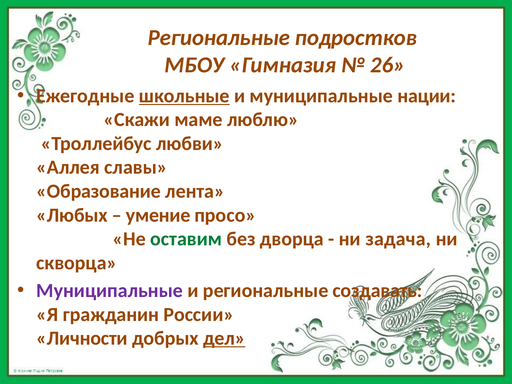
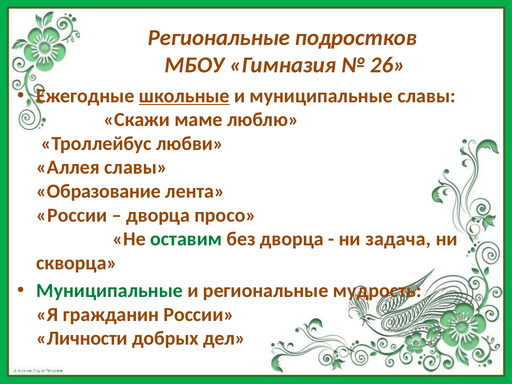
муниципальные нации: нации -> славы (427, 96)
Любых: Любых -> России (72, 215)
умение: умение -> дворца (158, 215)
Муниципальные colour: purple -> green (110, 291)
создавать: создавать -> мудрость (377, 291)
дел underline: present -> none (224, 338)
